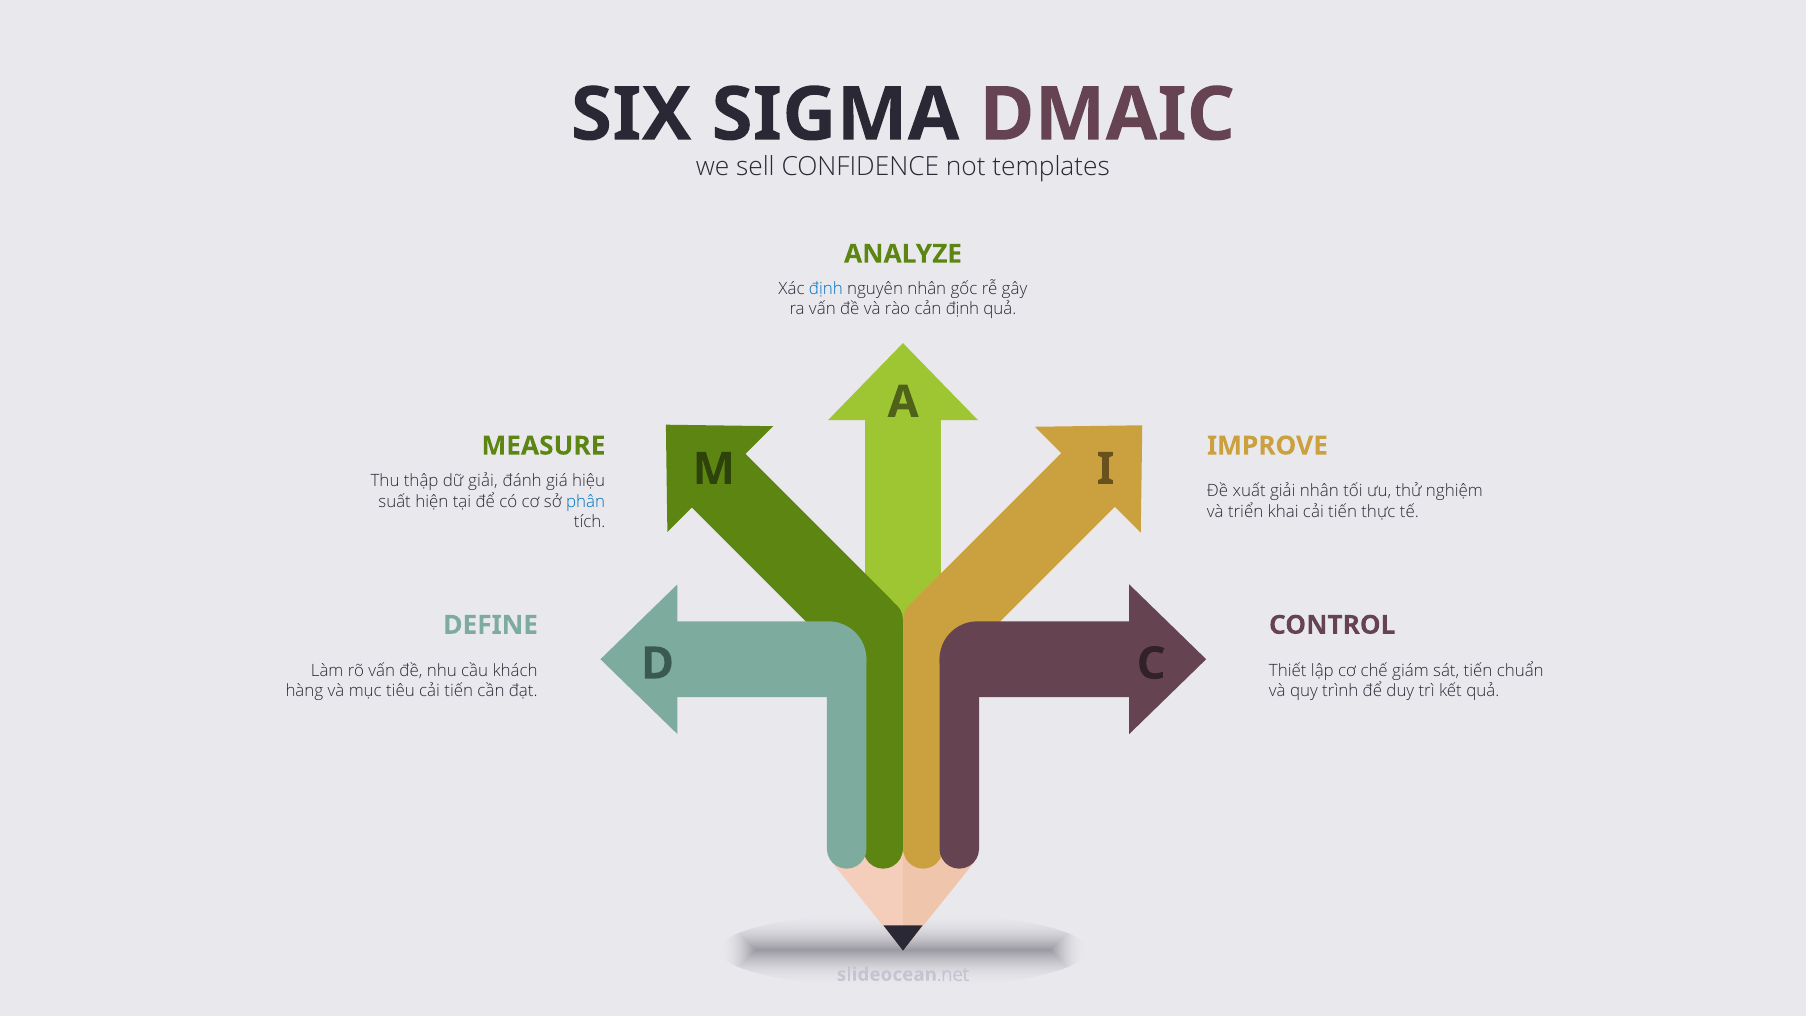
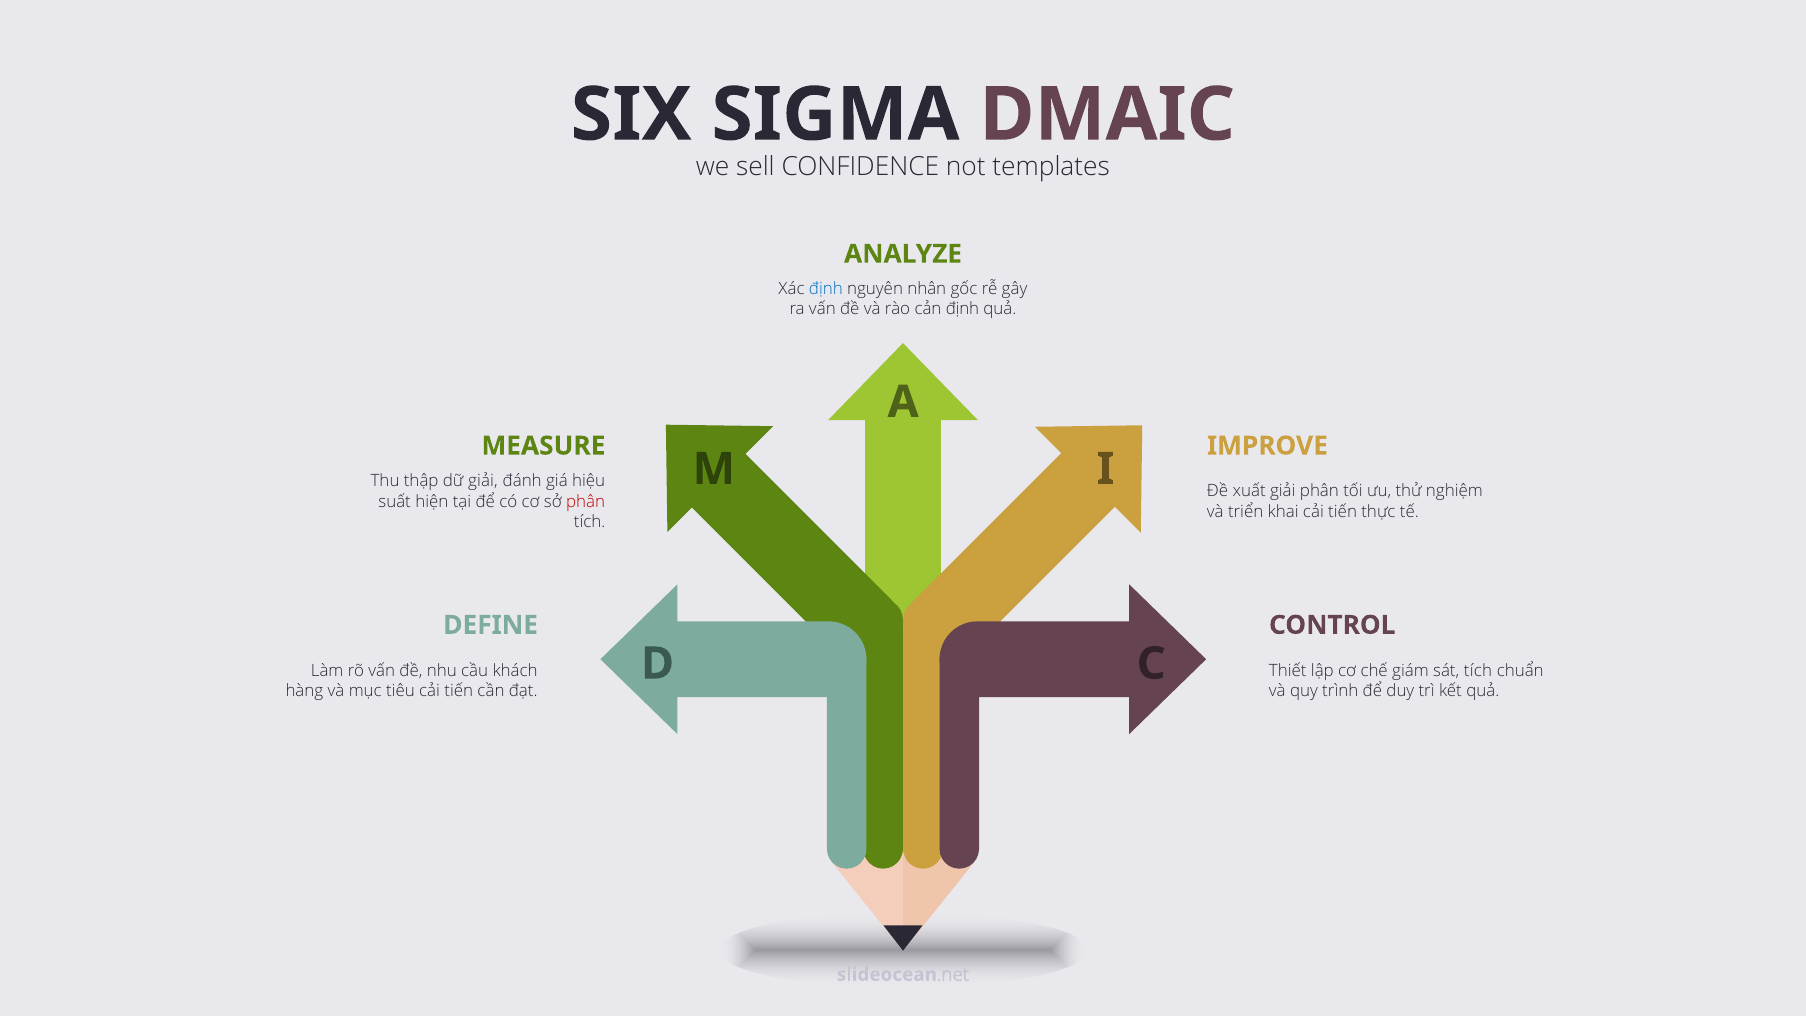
giải nhân: nhân -> phân (1319, 491)
phân colour: blue -> red (586, 501)
sát tiến: tiến -> tích (1478, 671)
